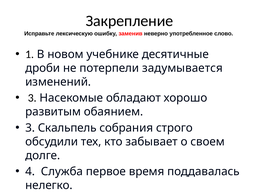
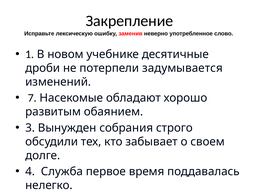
3: 3 -> 7 (32, 98)
Скальпель: Скальпель -> Вынужден (67, 128)
